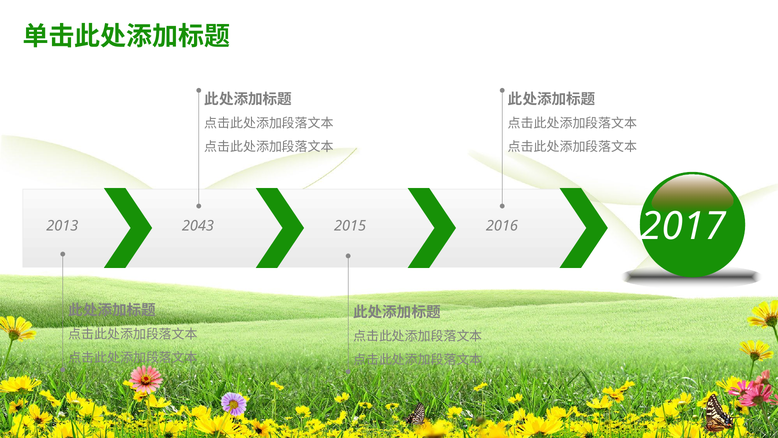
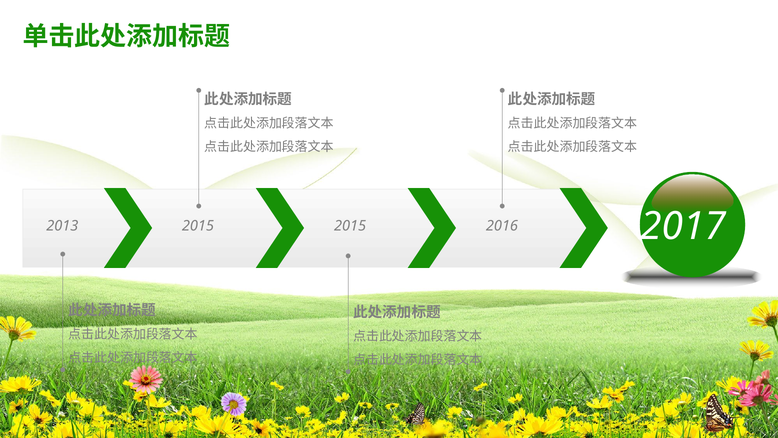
2013 2043: 2043 -> 2015 (198, 226)
